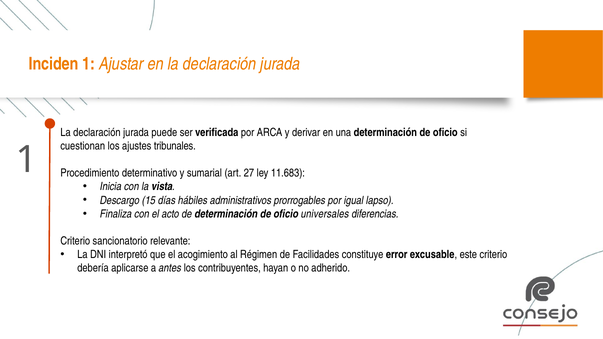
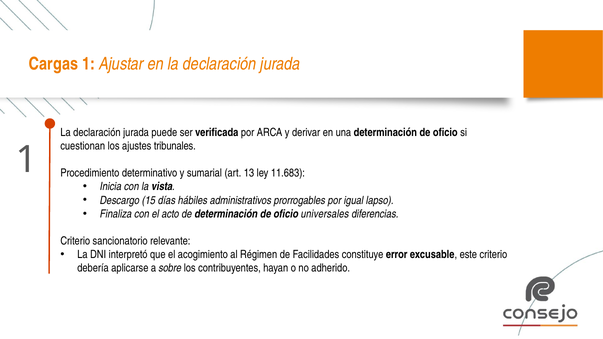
Inciden: Inciden -> Cargas (54, 64)
27: 27 -> 13 (249, 173)
antes: antes -> sobre (170, 268)
